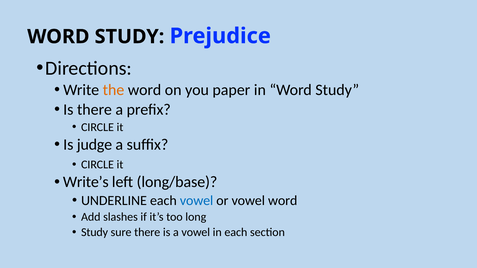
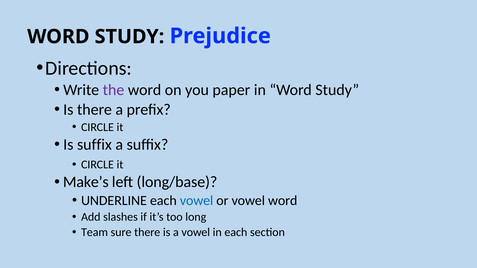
the colour: orange -> purple (113, 90)
Is judge: judge -> suffix (94, 145)
Write’s: Write’s -> Make’s (86, 182)
Study: Study -> Team (95, 233)
